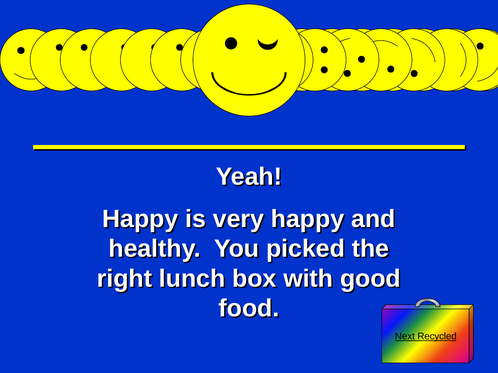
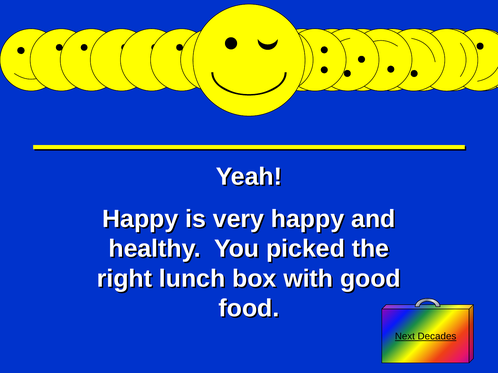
Recycled: Recycled -> Decades (437, 337)
